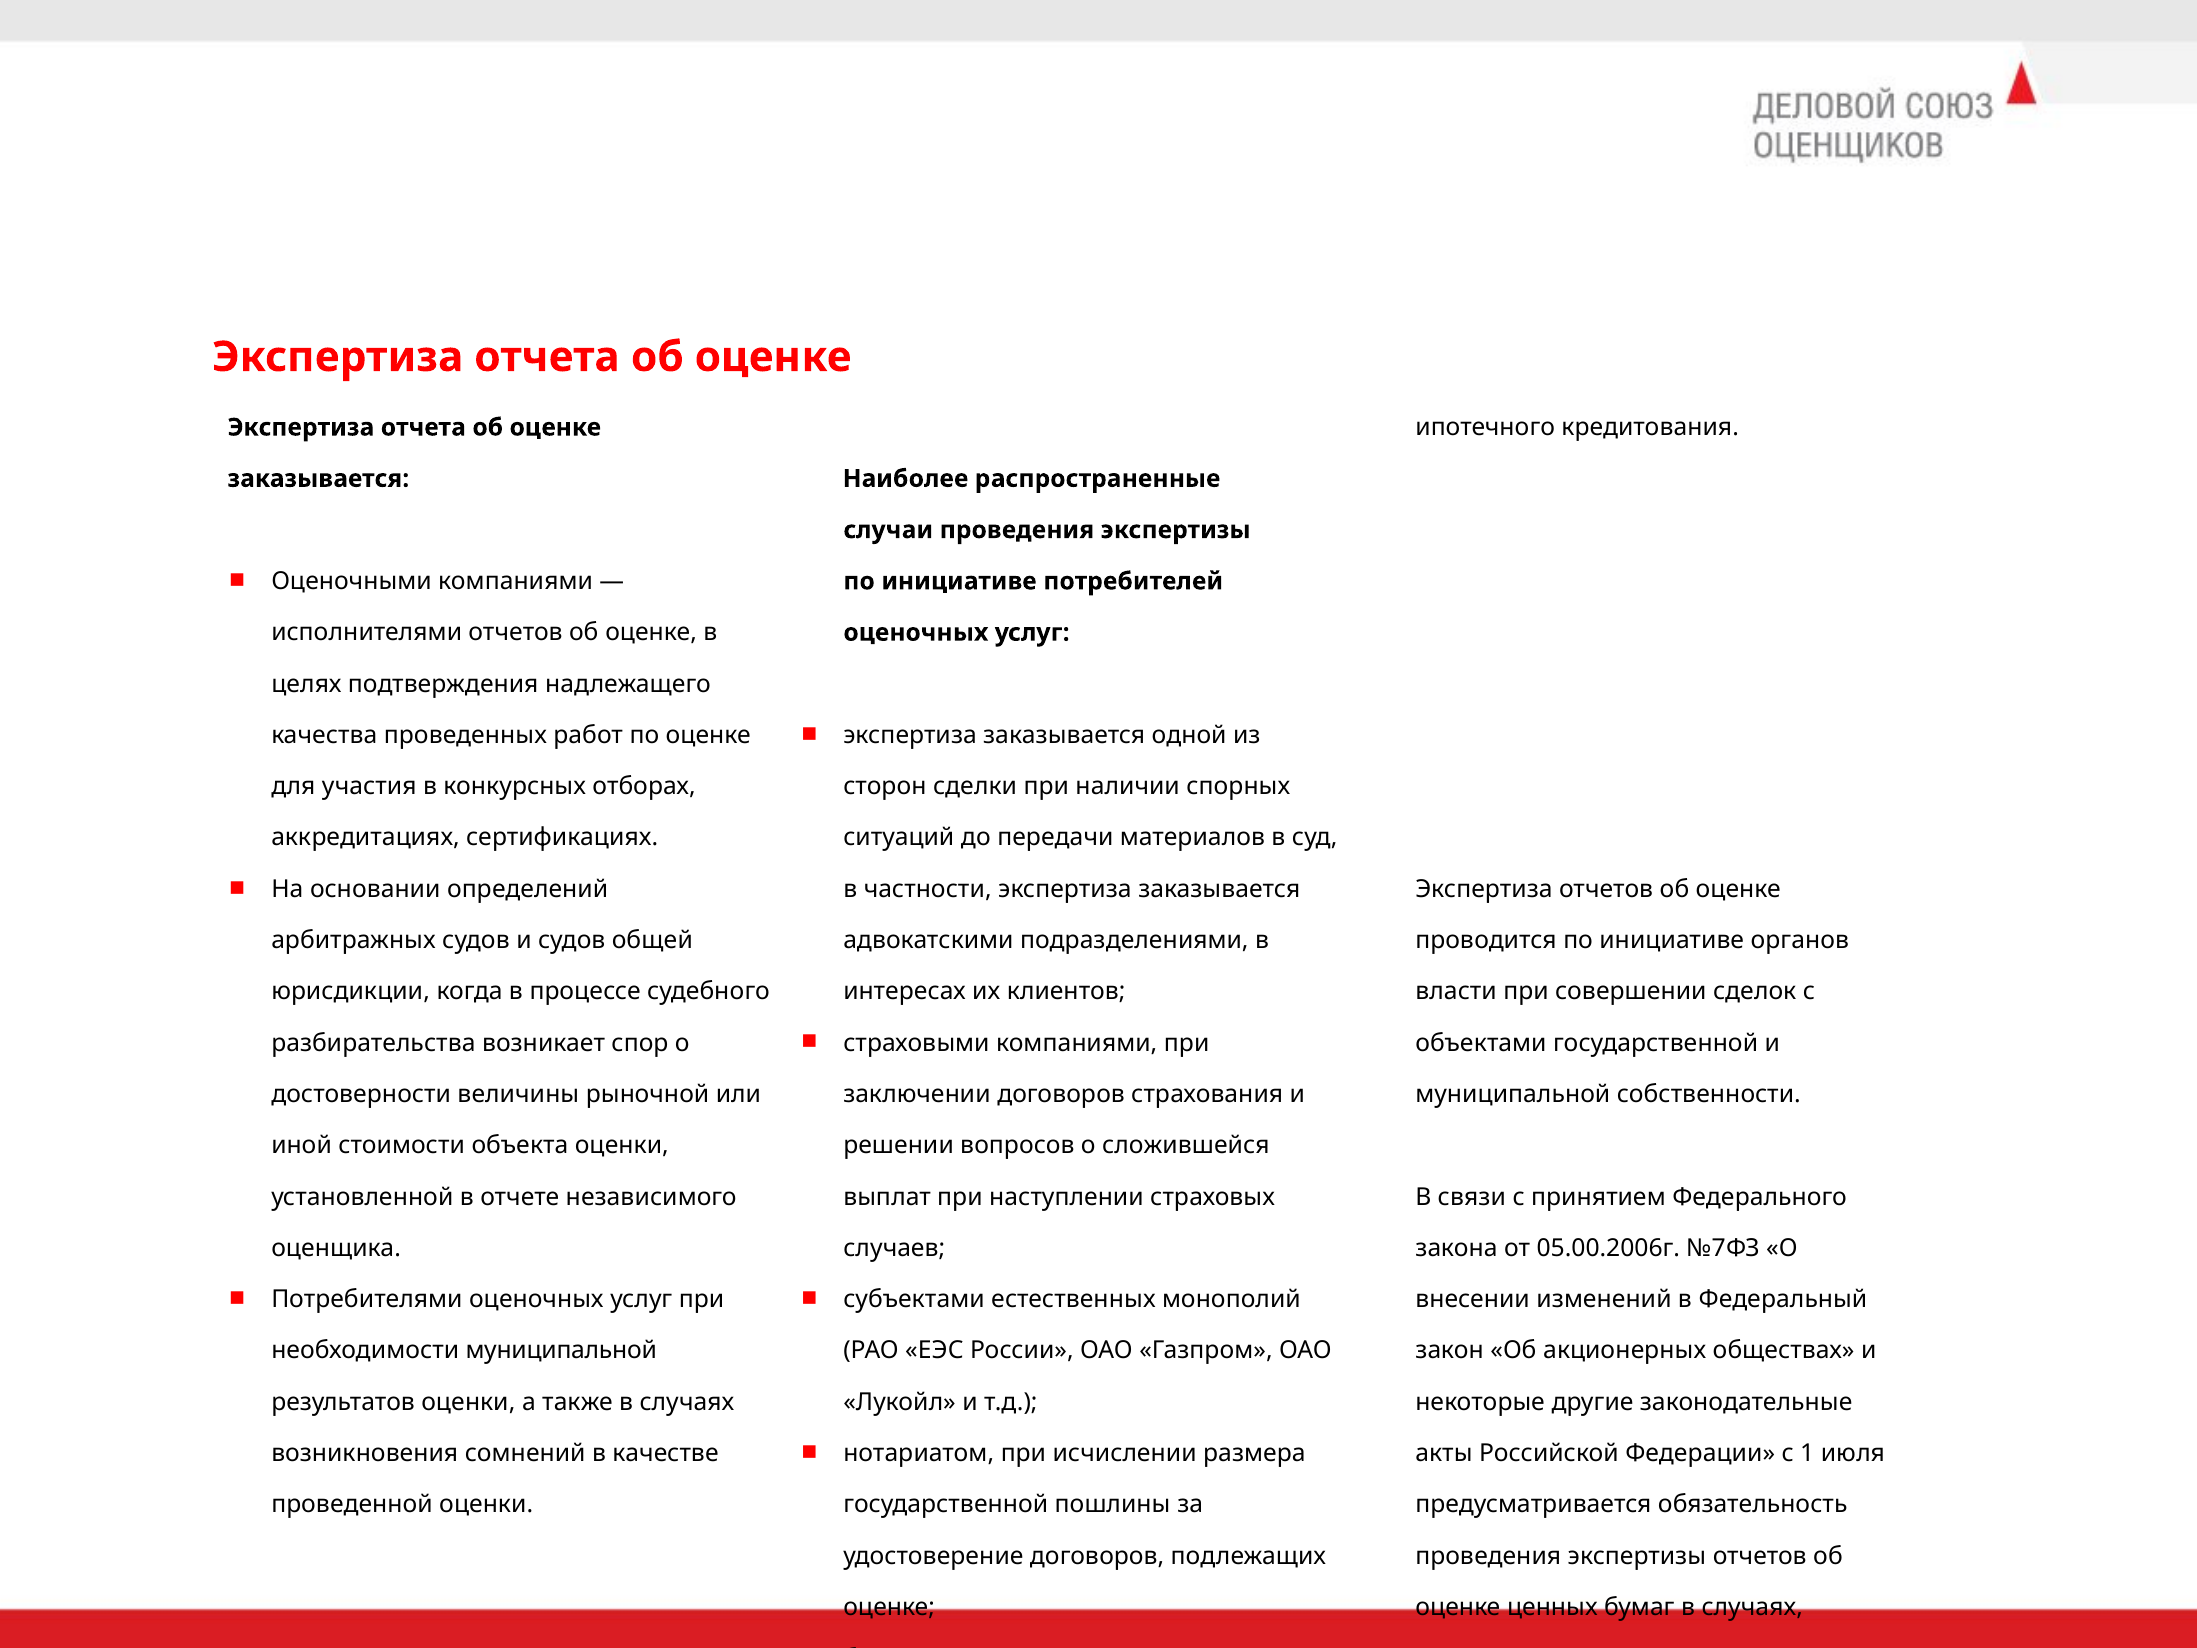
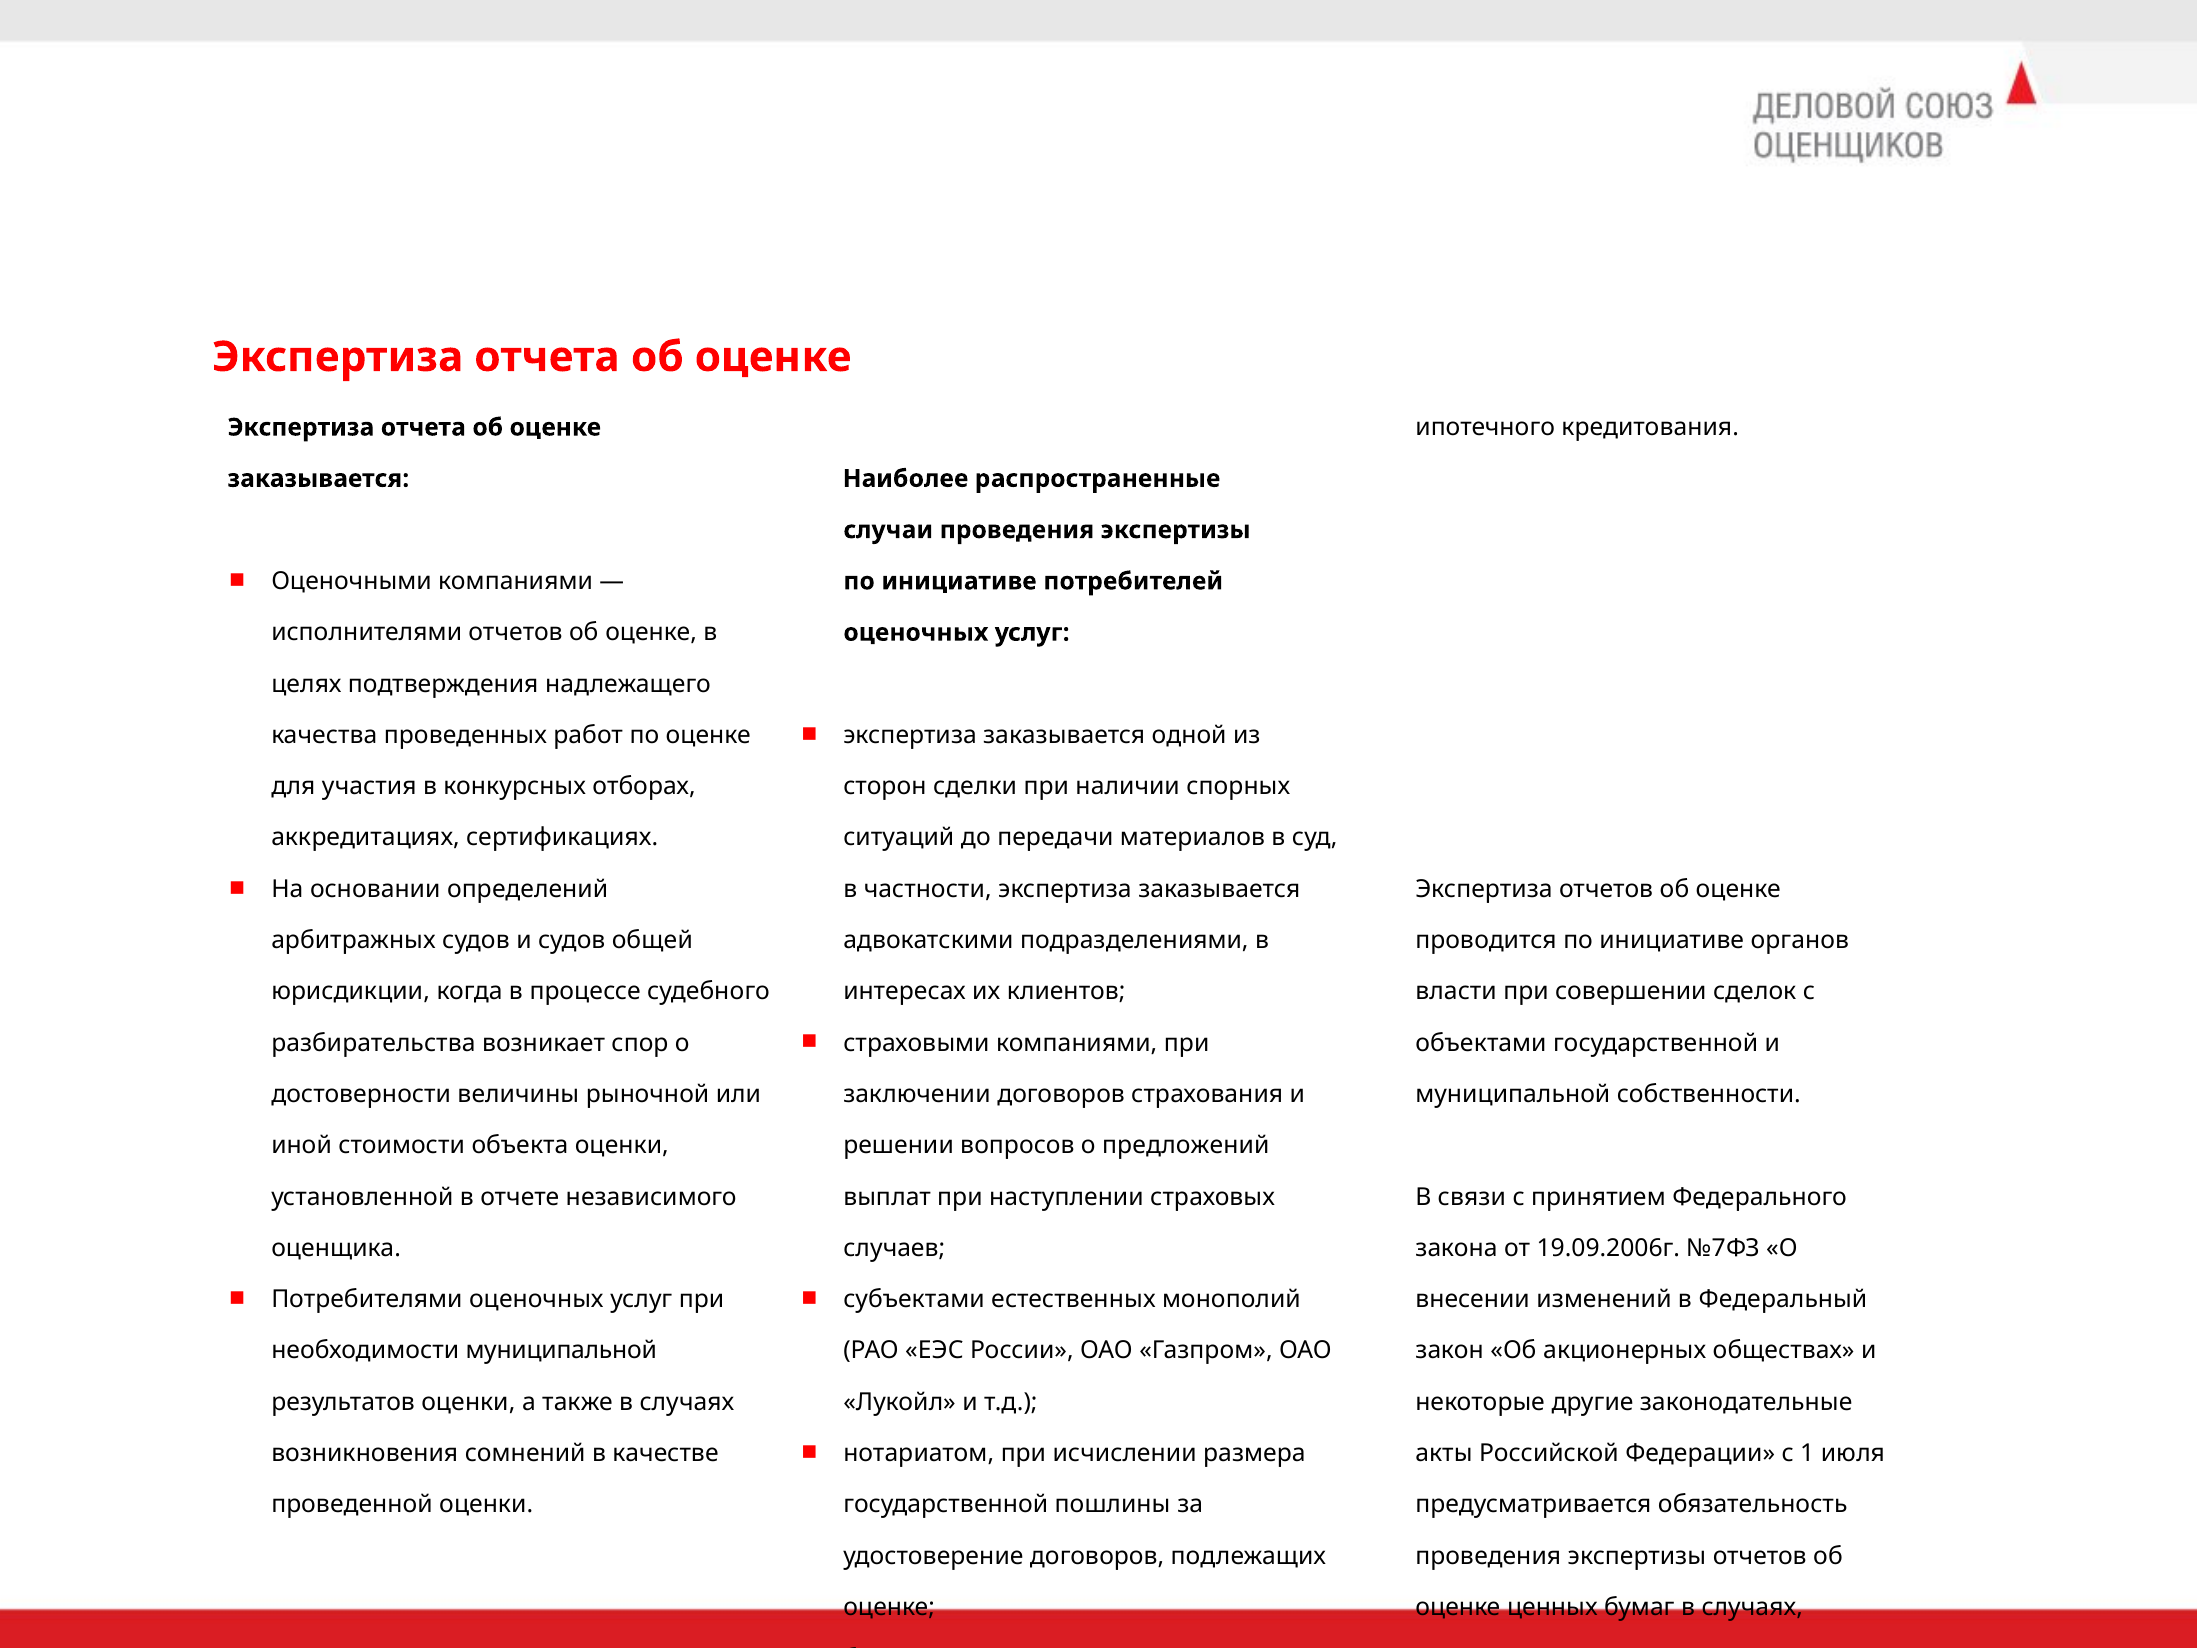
сложившейся: сложившейся -> предложений (1186, 1145)
05.00.2006г: 05.00.2006г -> 19.09.2006г (1608, 1248)
